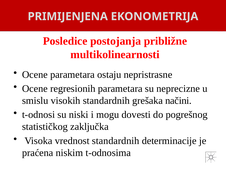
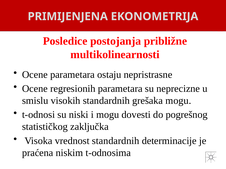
grešaka načini: načini -> mogu (178, 101)
